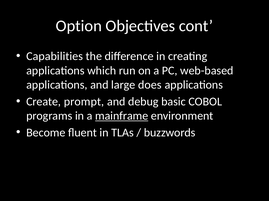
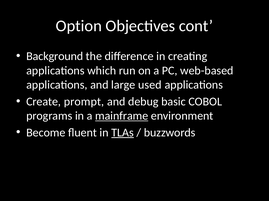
Capabilities: Capabilities -> Background (55, 56)
does: does -> used (150, 85)
TLAs underline: none -> present (123, 133)
